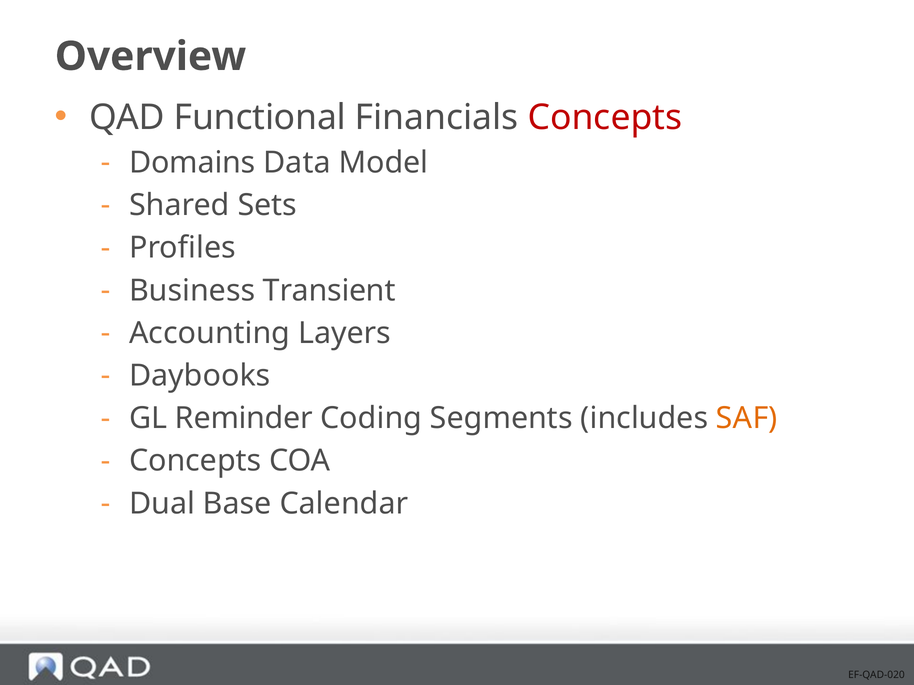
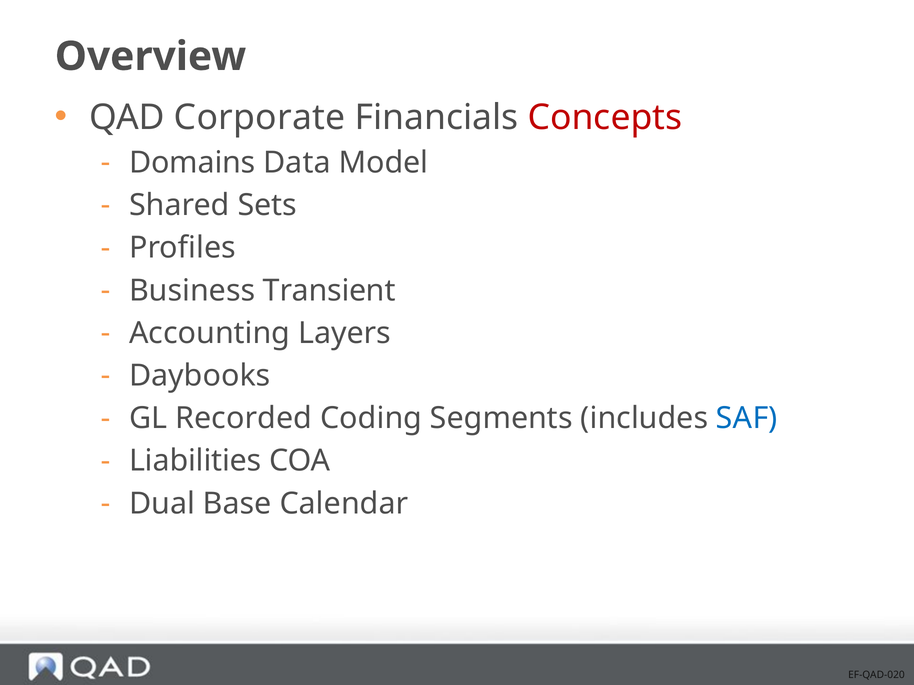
Functional: Functional -> Corporate (260, 117)
Reminder: Reminder -> Recorded (244, 419)
SAF colour: orange -> blue (747, 419)
Concepts: Concepts -> Liabilities (195, 461)
